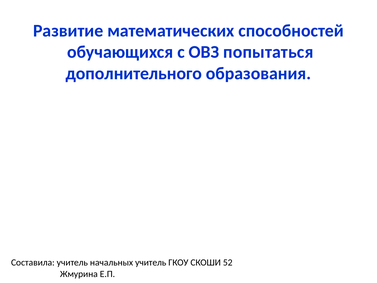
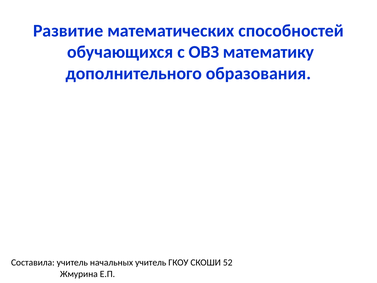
попытаться: попытаться -> математику (268, 52)
